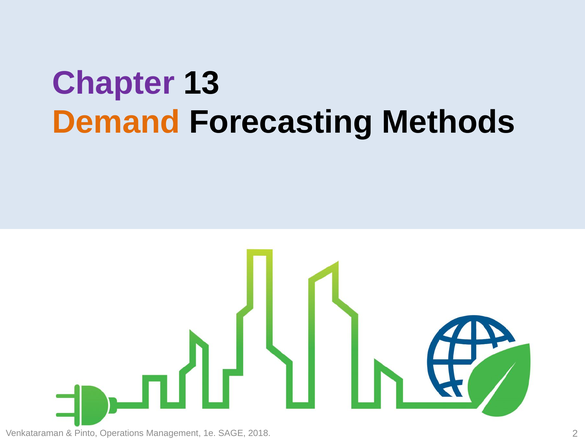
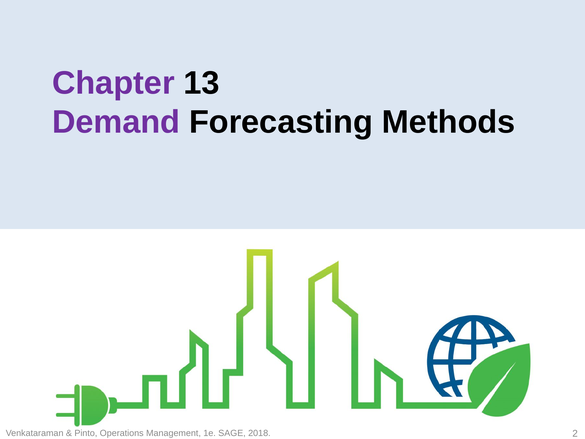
Demand colour: orange -> purple (116, 122)
